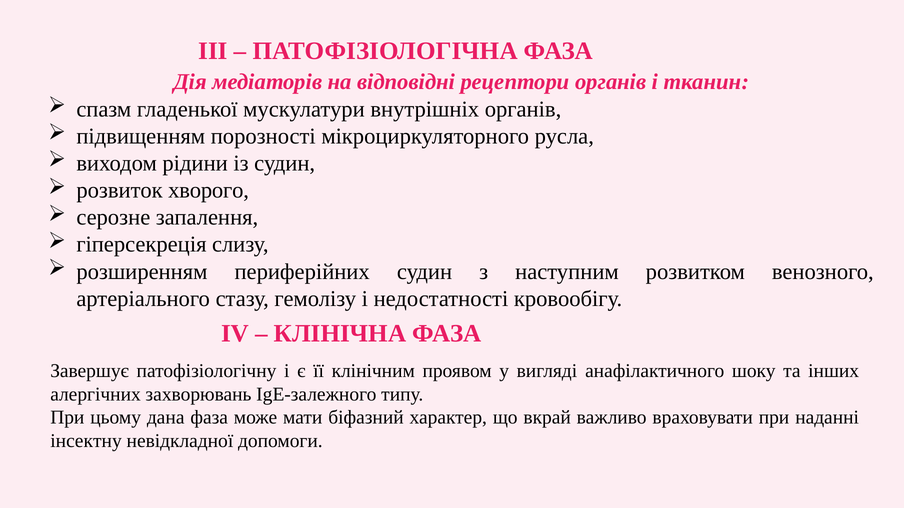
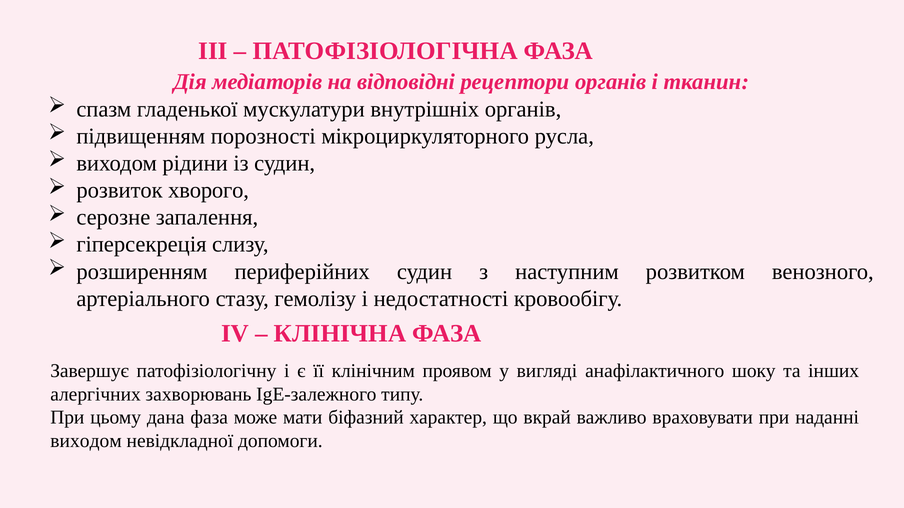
інсектну: інсектну -> виходом (86, 441)
